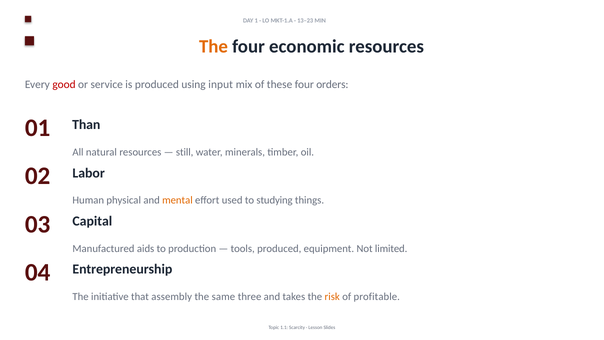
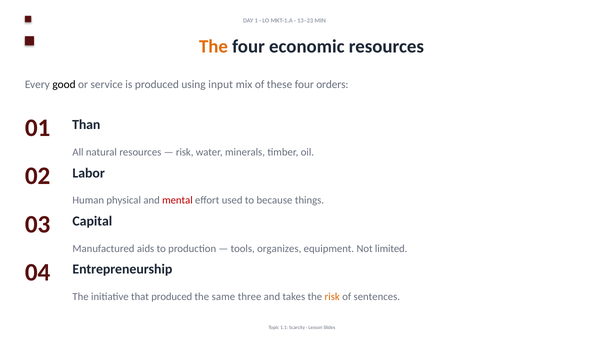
good colour: red -> black (64, 85)
still: still -> risk (185, 152)
mental colour: orange -> red (177, 200)
studying: studying -> because (274, 200)
tools produced: produced -> organizes (279, 248)
that assembly: assembly -> produced (172, 297)
profitable: profitable -> sentences (377, 297)
